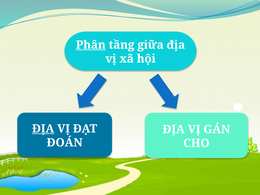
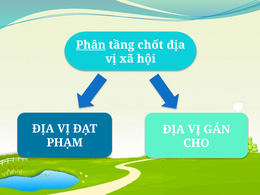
giữa: giữa -> chốt (150, 45)
ĐỊA underline: present -> none (43, 129)
ĐOÁN: ĐOÁN -> PHẠM (65, 143)
